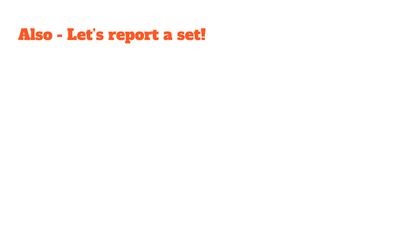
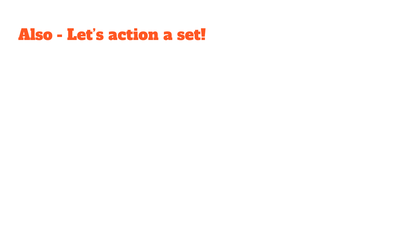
report: report -> action (133, 35)
